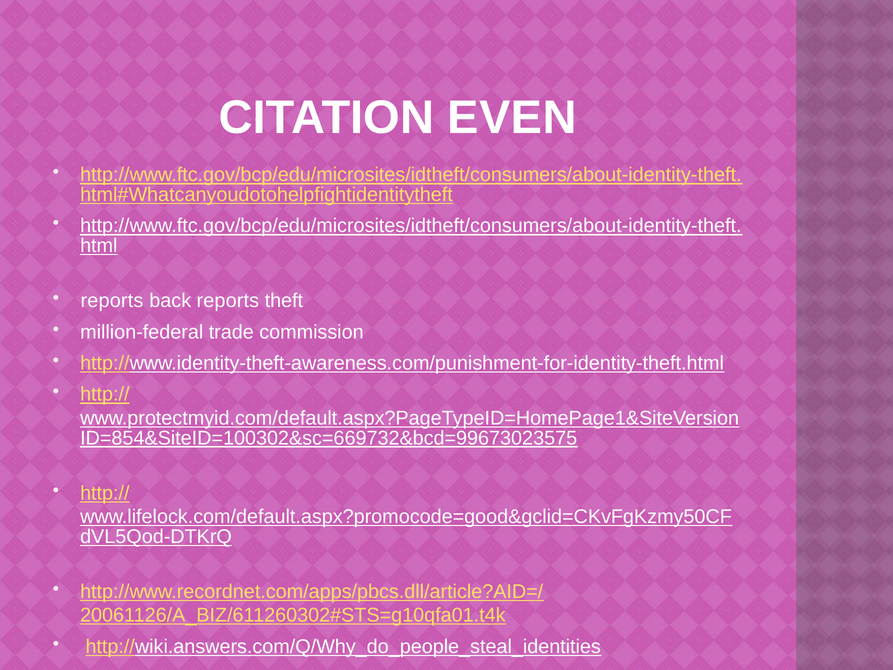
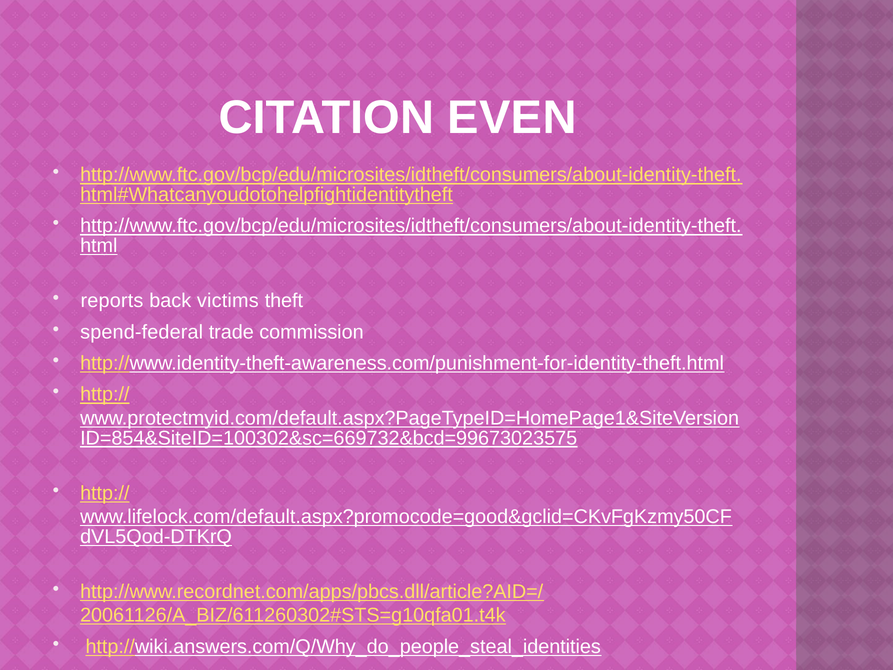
back reports: reports -> victims (228, 301)
million-federal: million-federal -> spend-federal (142, 332)
